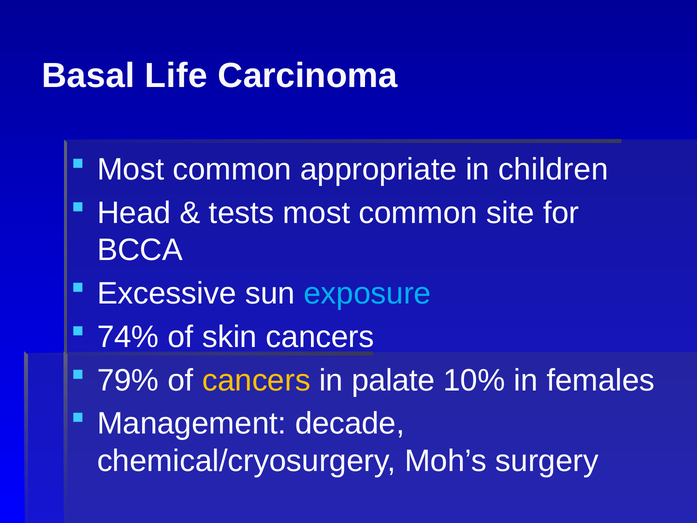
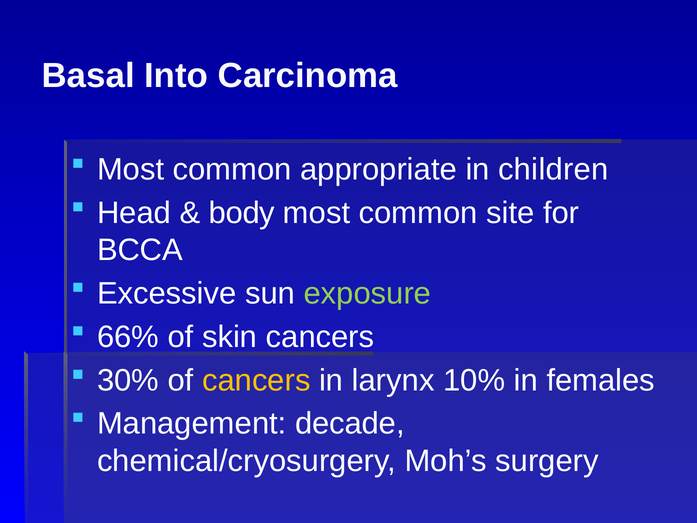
Life: Life -> Into (176, 76)
tests: tests -> body (242, 213)
exposure colour: light blue -> light green (367, 293)
74%: 74% -> 66% (128, 337)
79%: 79% -> 30% (128, 380)
palate: palate -> larynx (393, 380)
